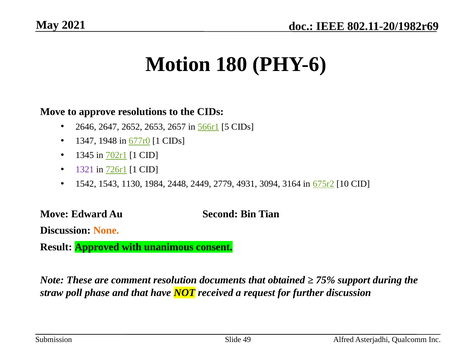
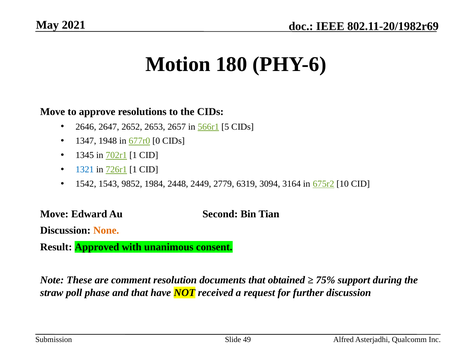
677r0 1: 1 -> 0 (156, 141)
1321 colour: purple -> blue (85, 170)
1130: 1130 -> 9852 (132, 184)
4931: 4931 -> 6319 (247, 184)
